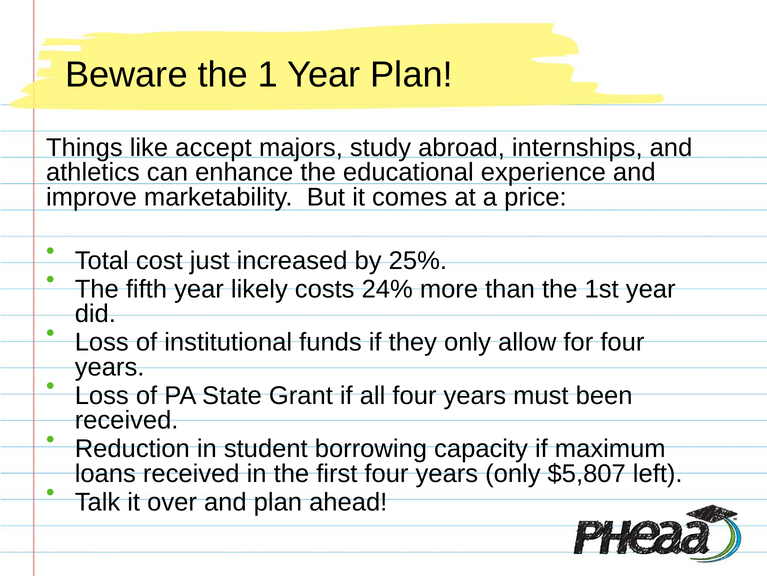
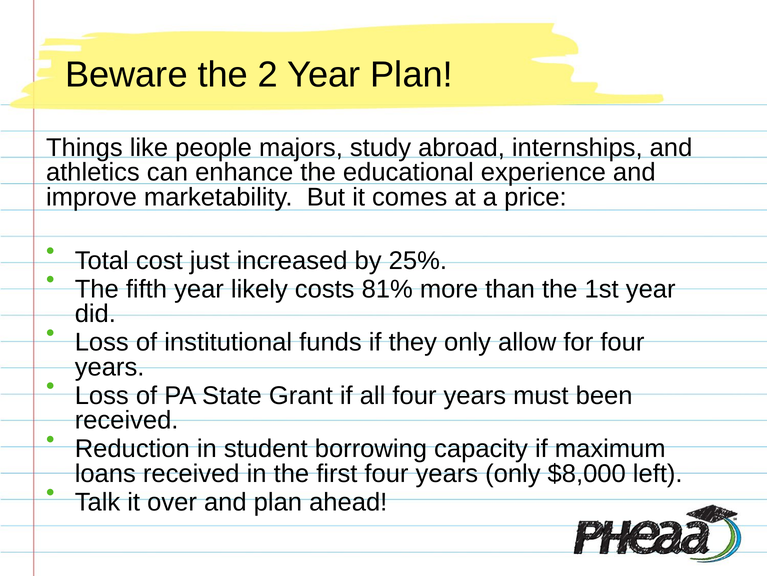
1: 1 -> 2 (268, 75)
accept: accept -> people (214, 148)
24%: 24% -> 81% (387, 289)
$5,807: $5,807 -> $8,000 (587, 473)
